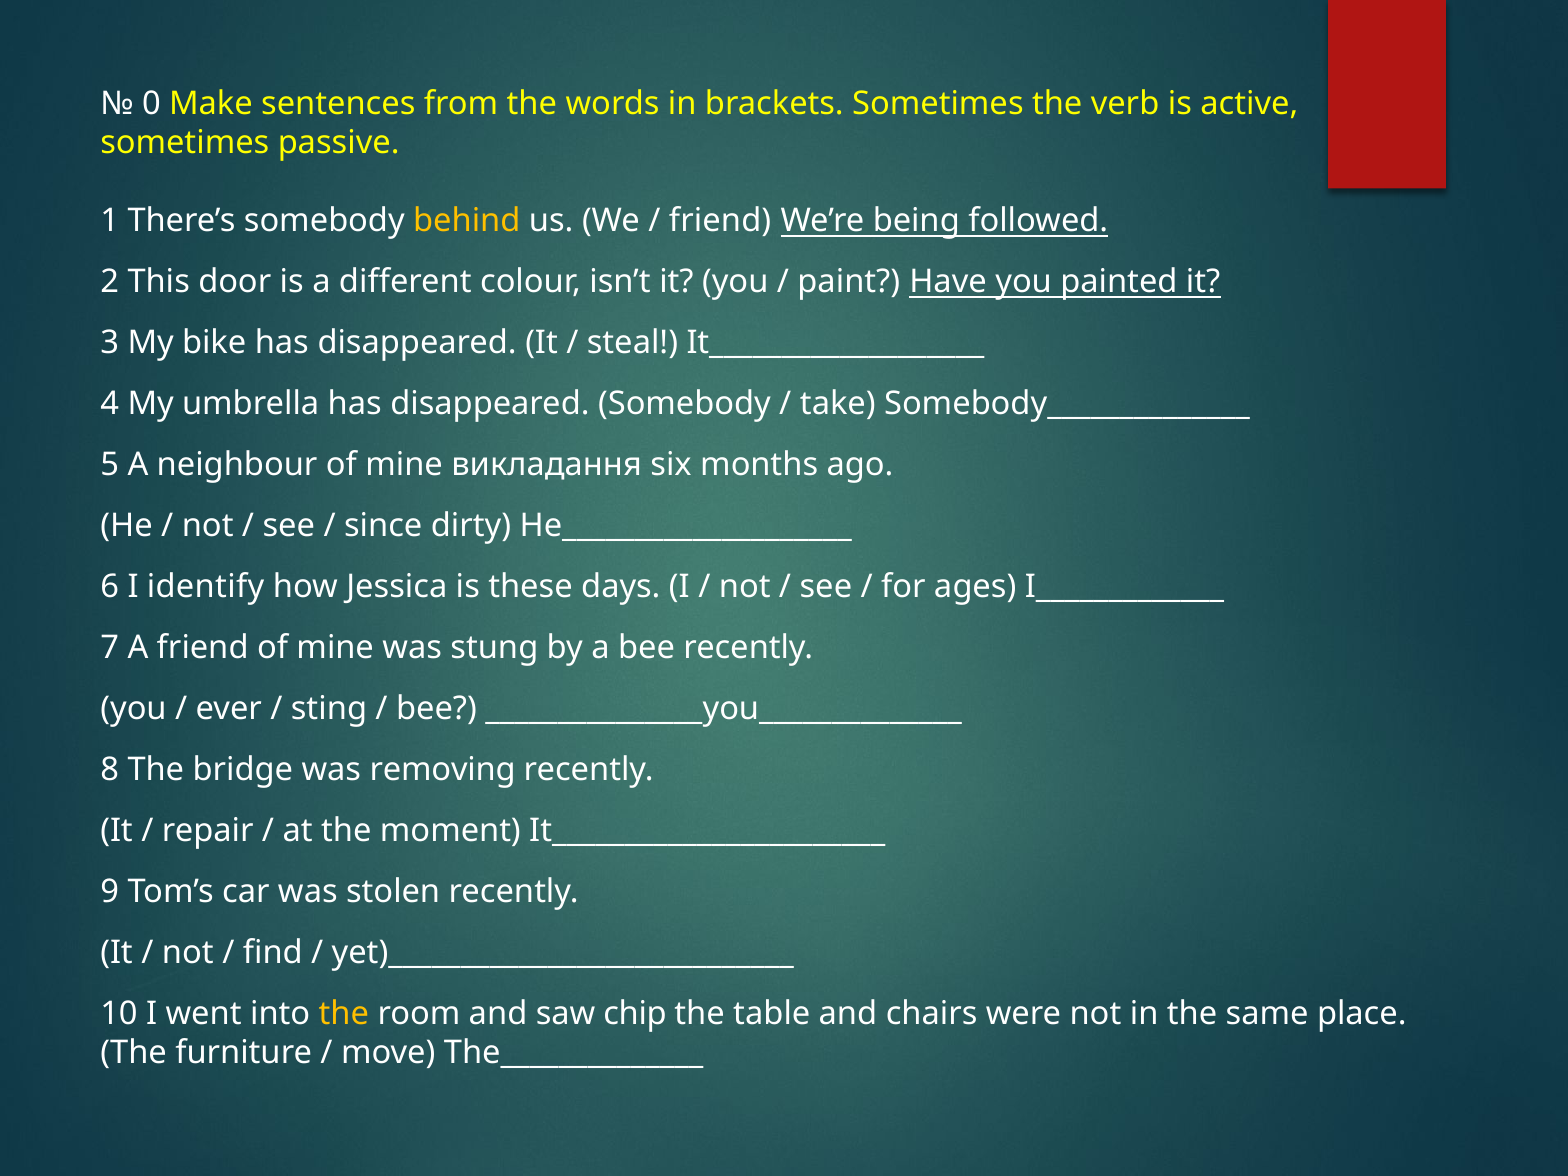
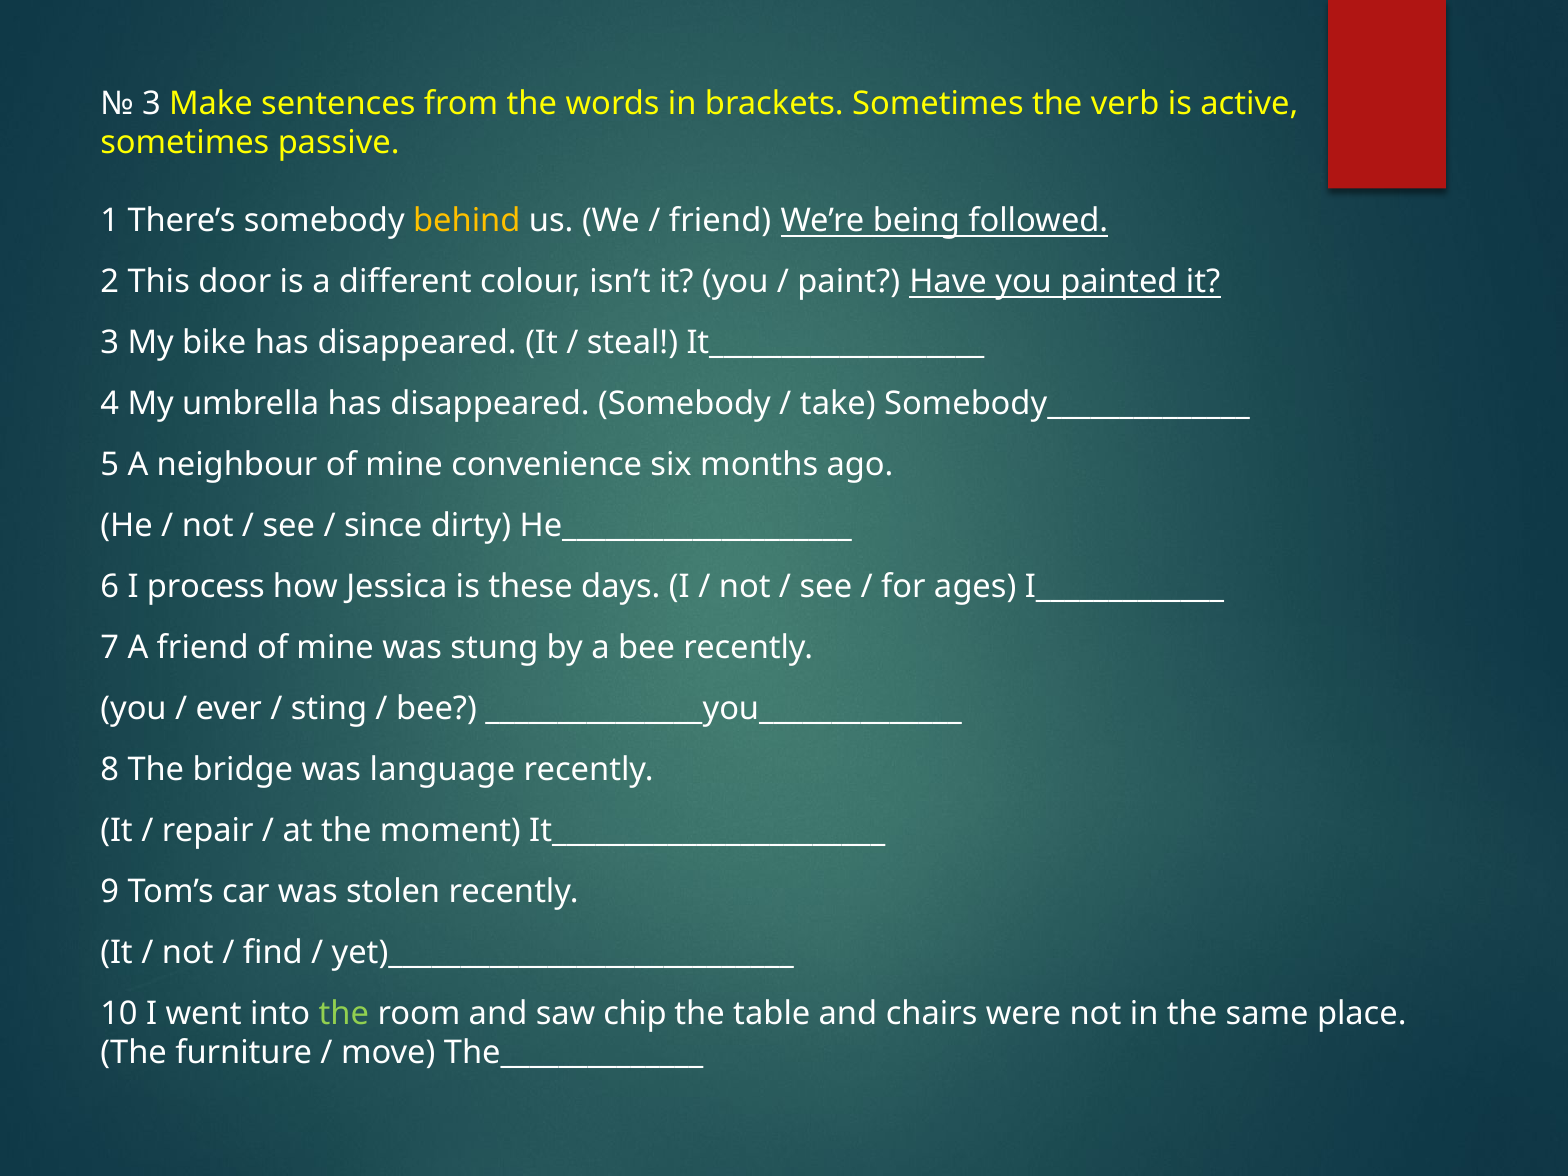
0: 0 -> 3 (152, 103)
викладання: викладання -> convenience (547, 465)
identify: identify -> process (206, 587)
removing: removing -> language (442, 770)
the colour: yellow -> light green (344, 1014)
